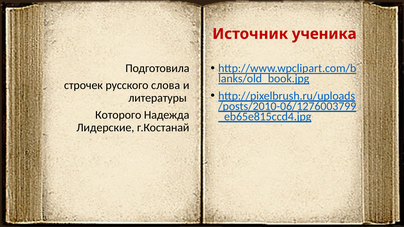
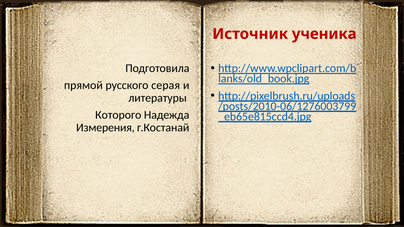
строчек: строчек -> прямой (83, 85)
слова: слова -> серая (166, 85)
Лидерские: Лидерские -> Измерения (105, 128)
